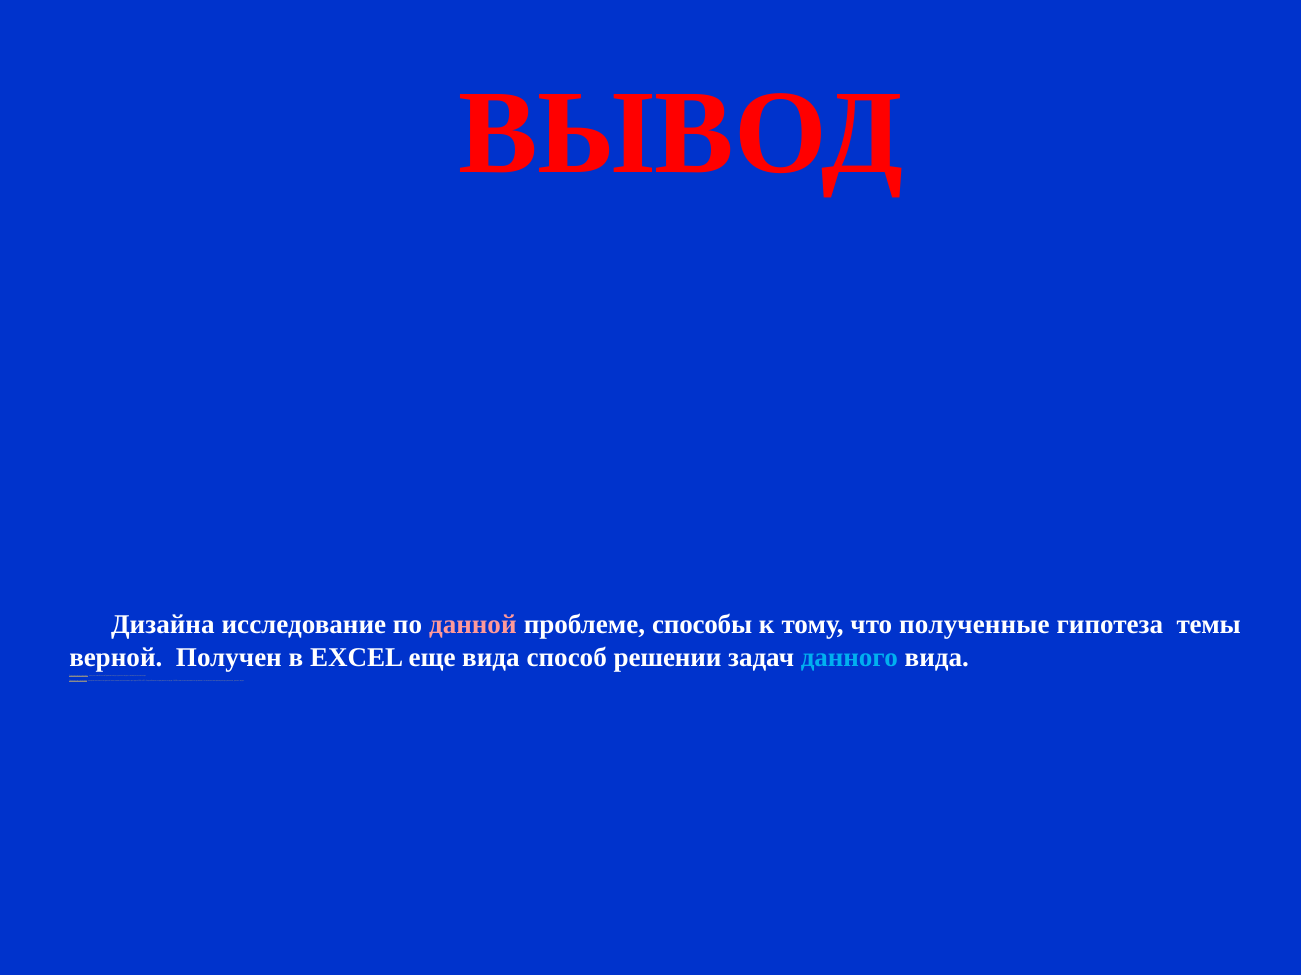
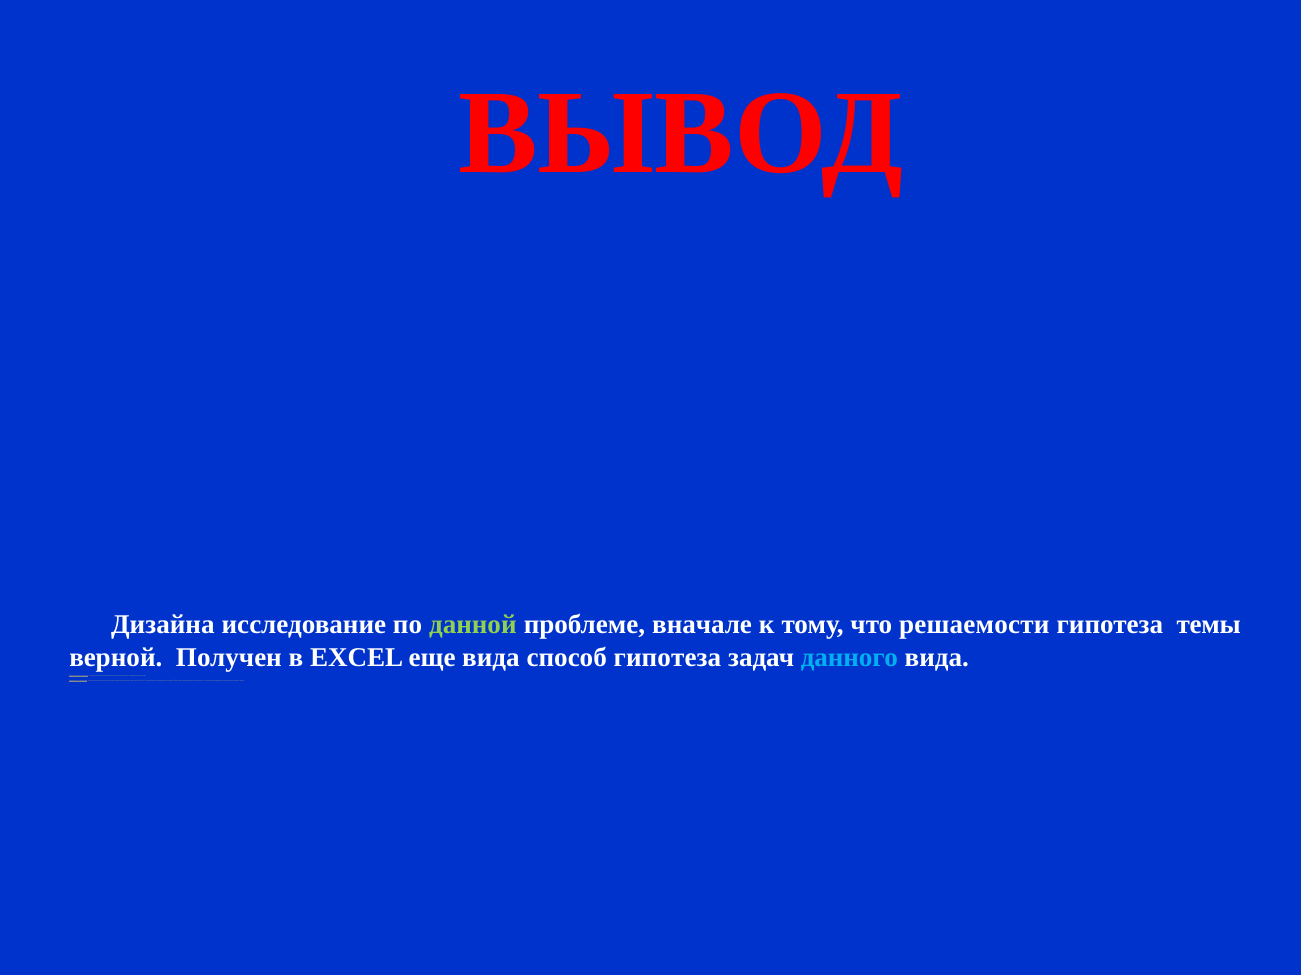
данной colour: pink -> light green (473, 625)
способы: способы -> вначале (702, 625)
что полученные: полученные -> решаемости (974, 625)
способ решении: решении -> гипотеза (667, 658)
